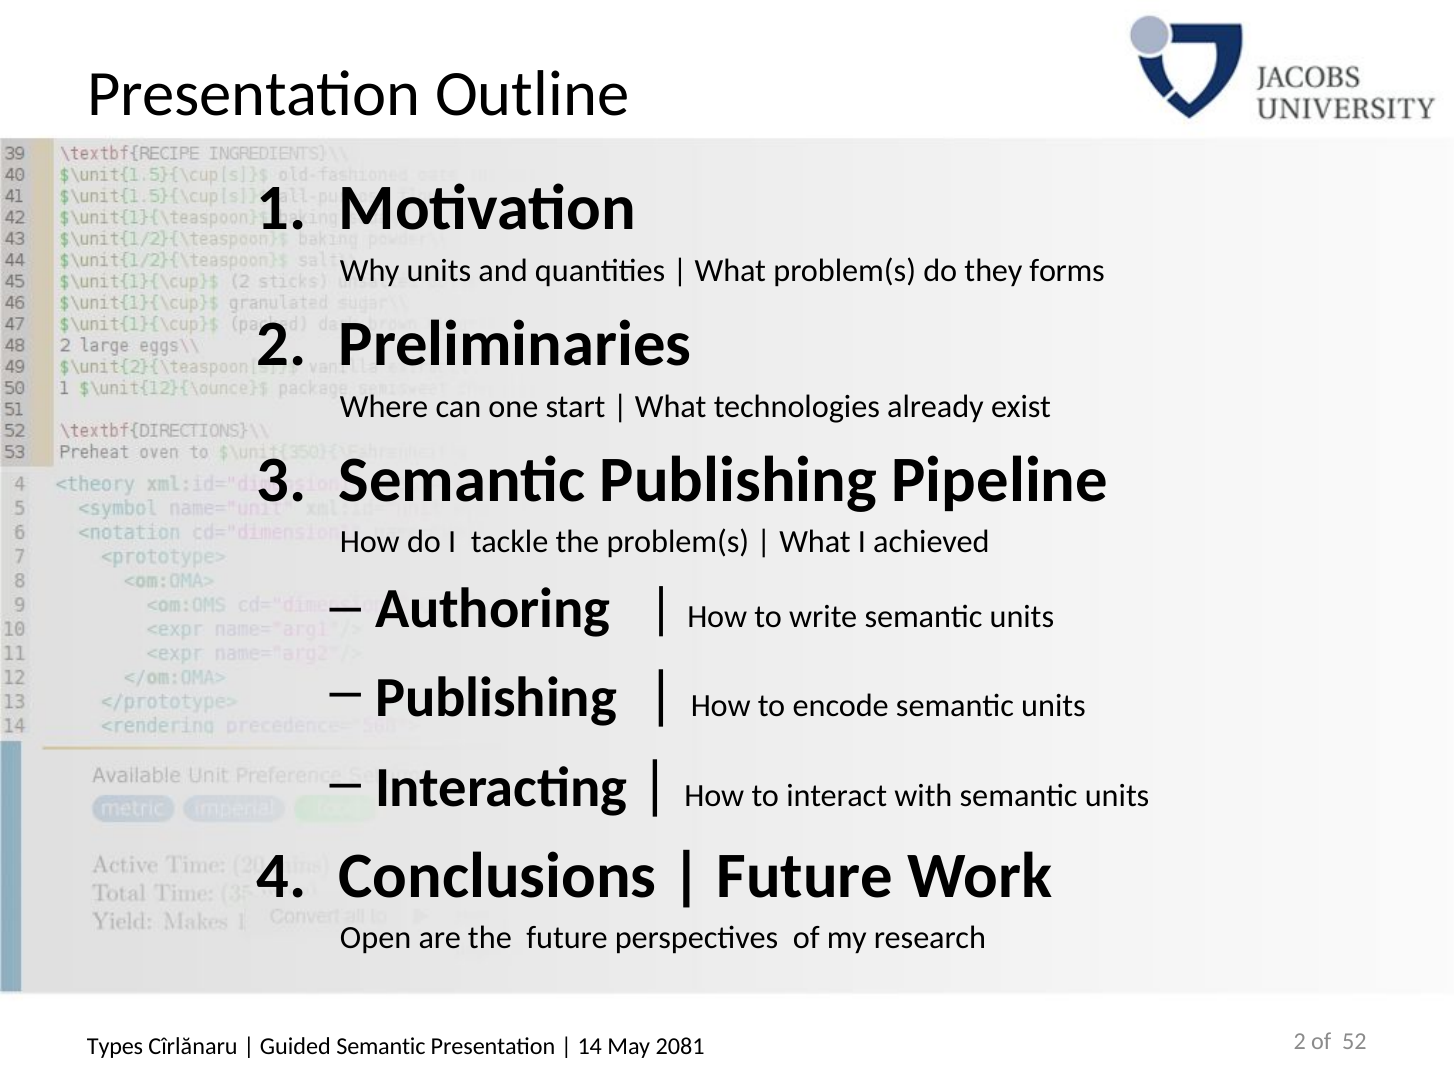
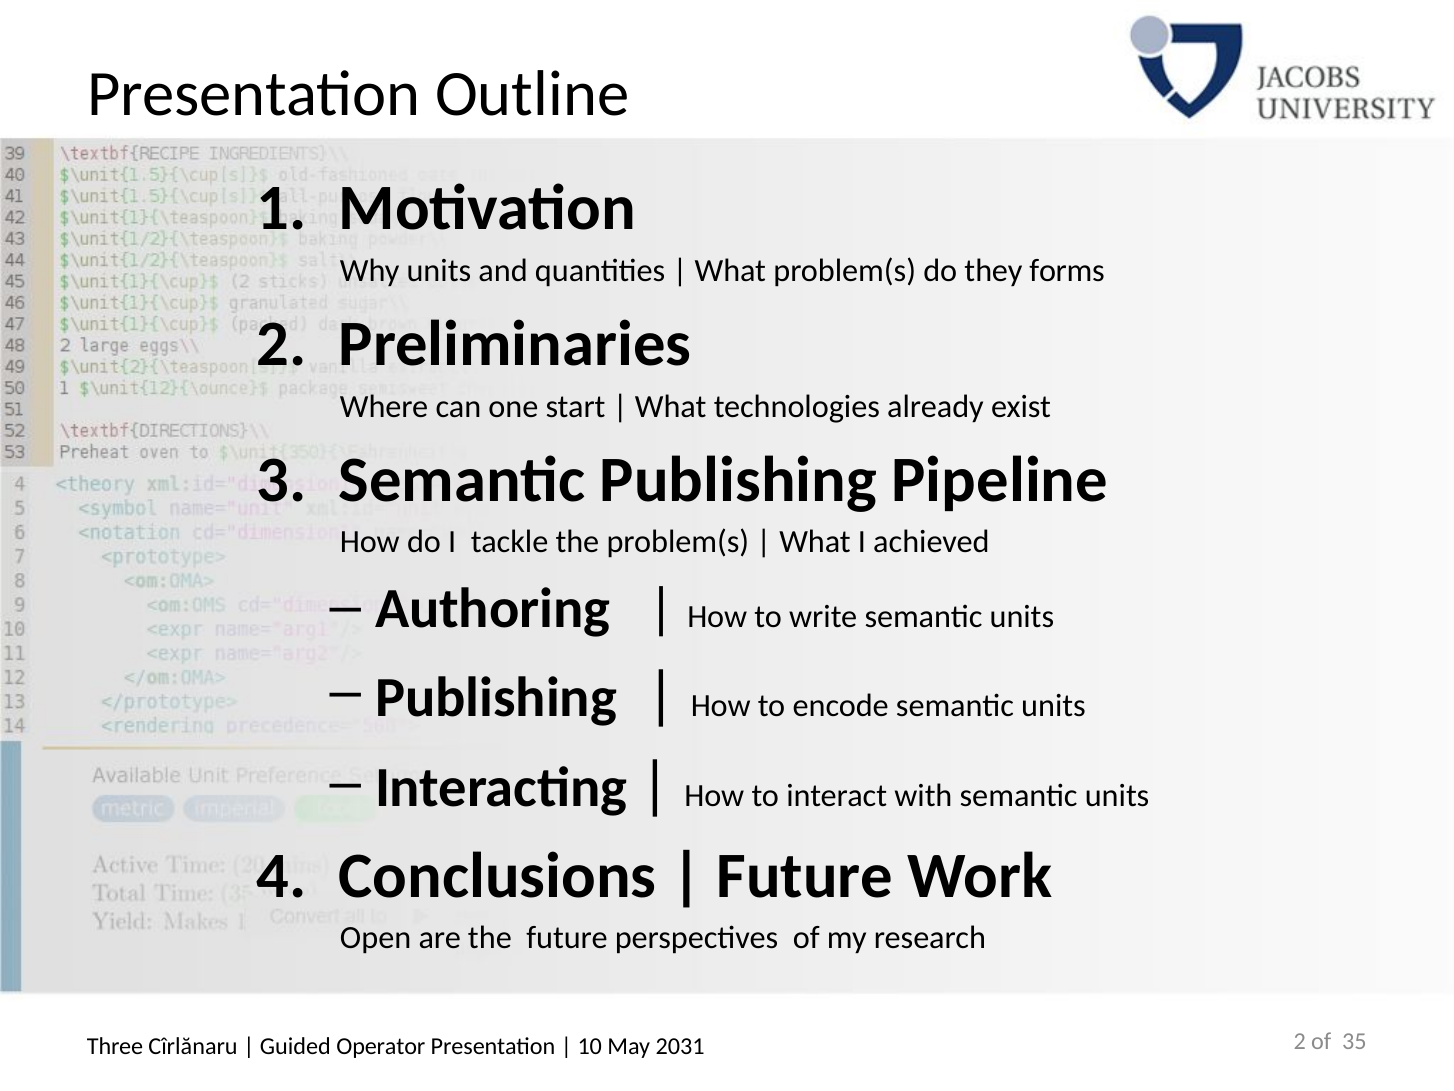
Types: Types -> Three (115, 1046)
Guided Semantic: Semantic -> Operator (381, 1046)
14: 14 -> 10 (590, 1046)
2081: 2081 -> 2031 (680, 1046)
52: 52 -> 35 (1354, 1041)
